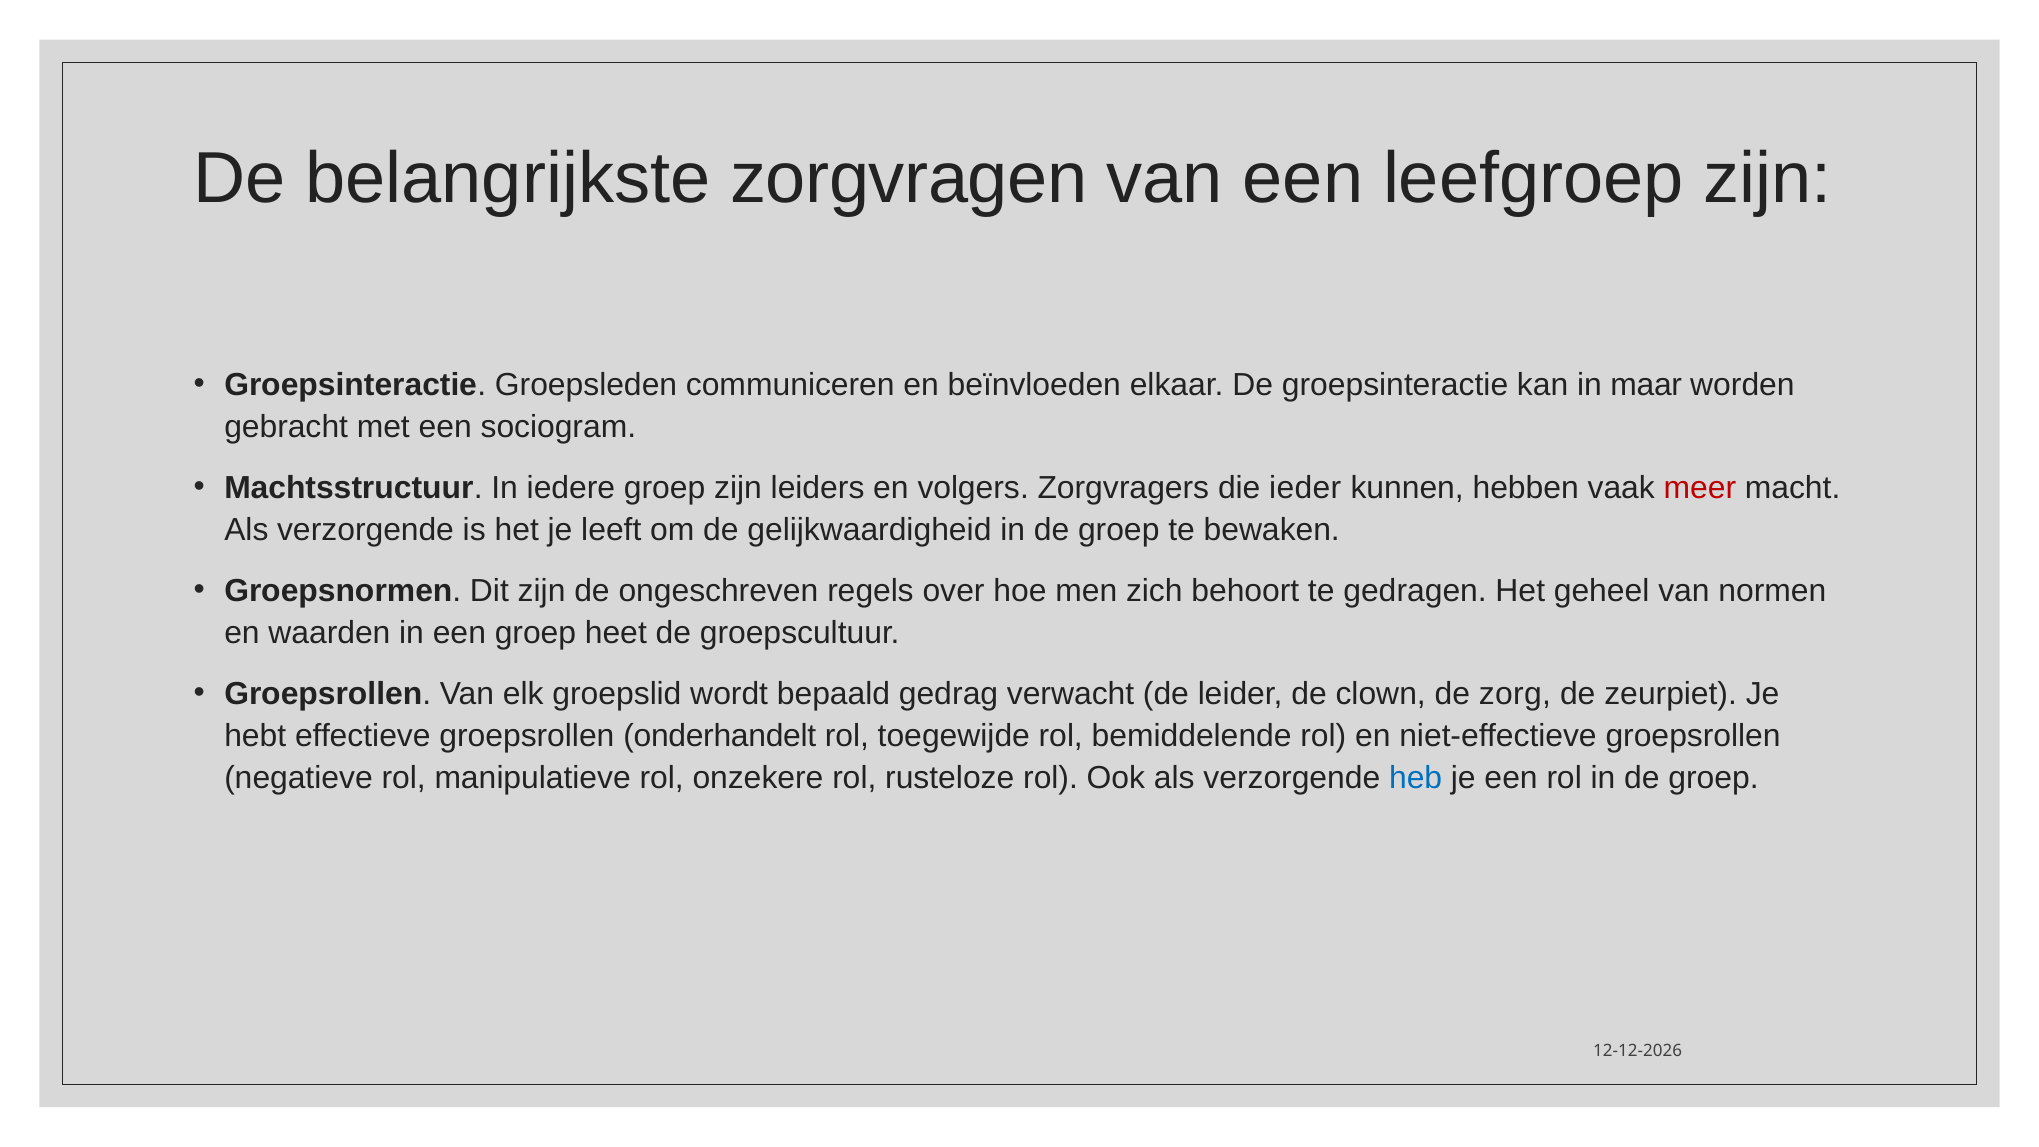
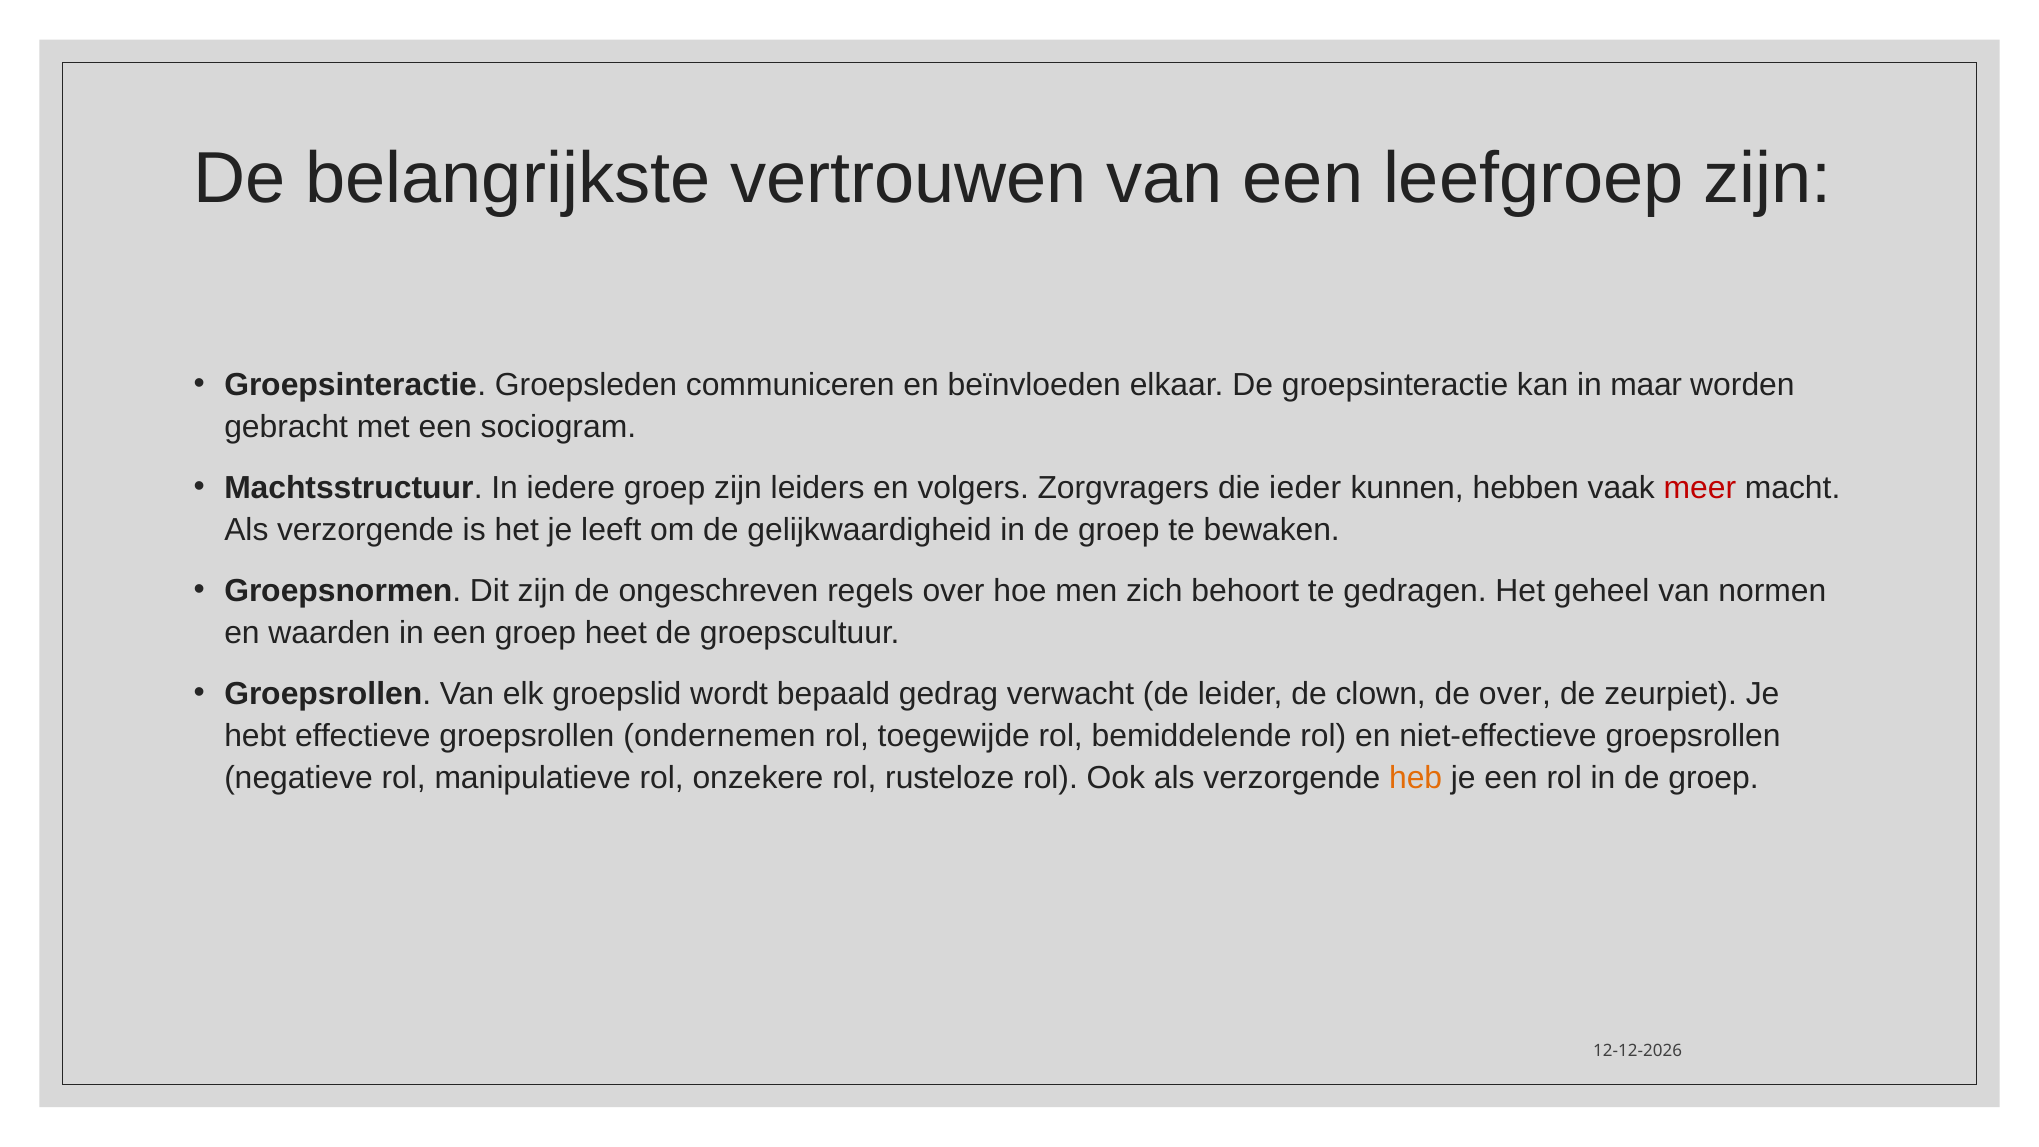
zorgvragen: zorgvragen -> vertrouwen (908, 178)
de zorg: zorg -> over (1515, 694)
onderhandelt: onderhandelt -> ondernemen (719, 736)
heb colour: blue -> orange (1416, 778)
